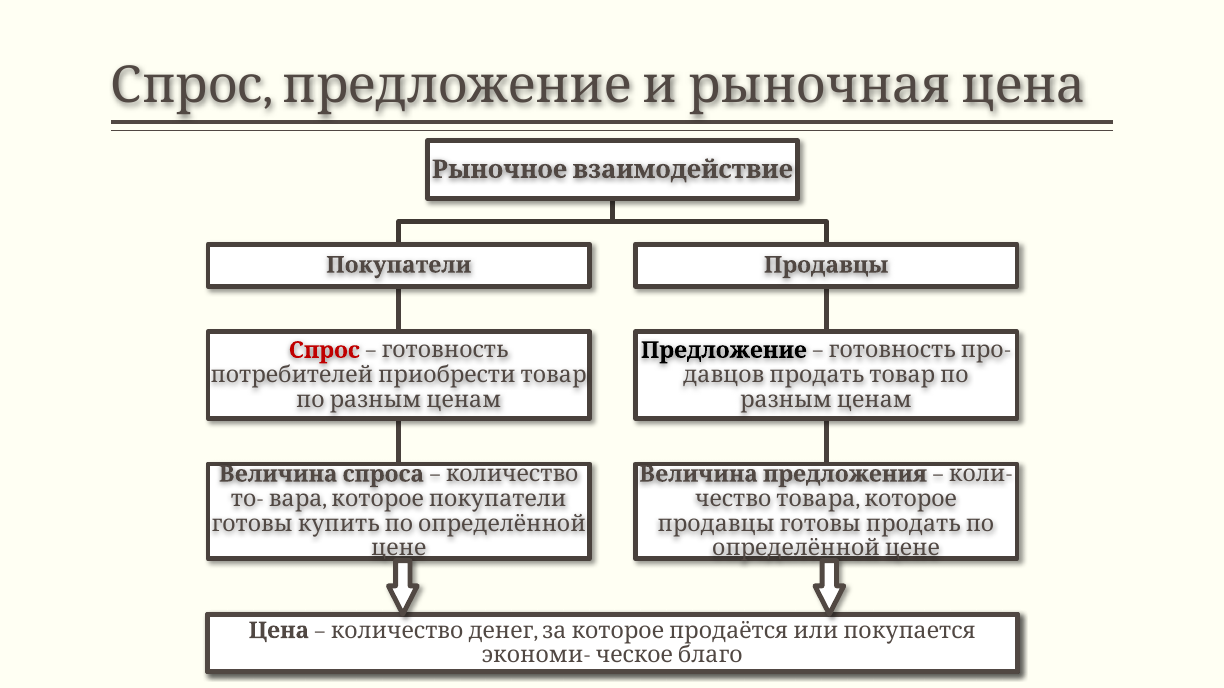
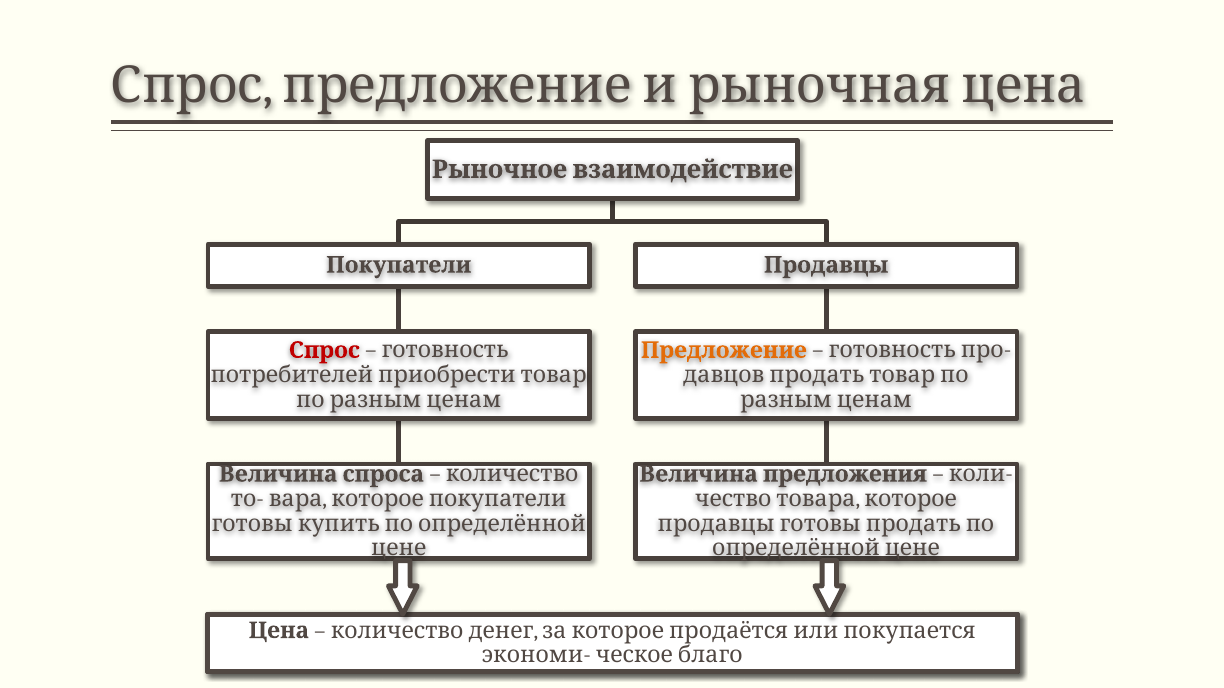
Предложение colour: black -> orange (724, 350)
